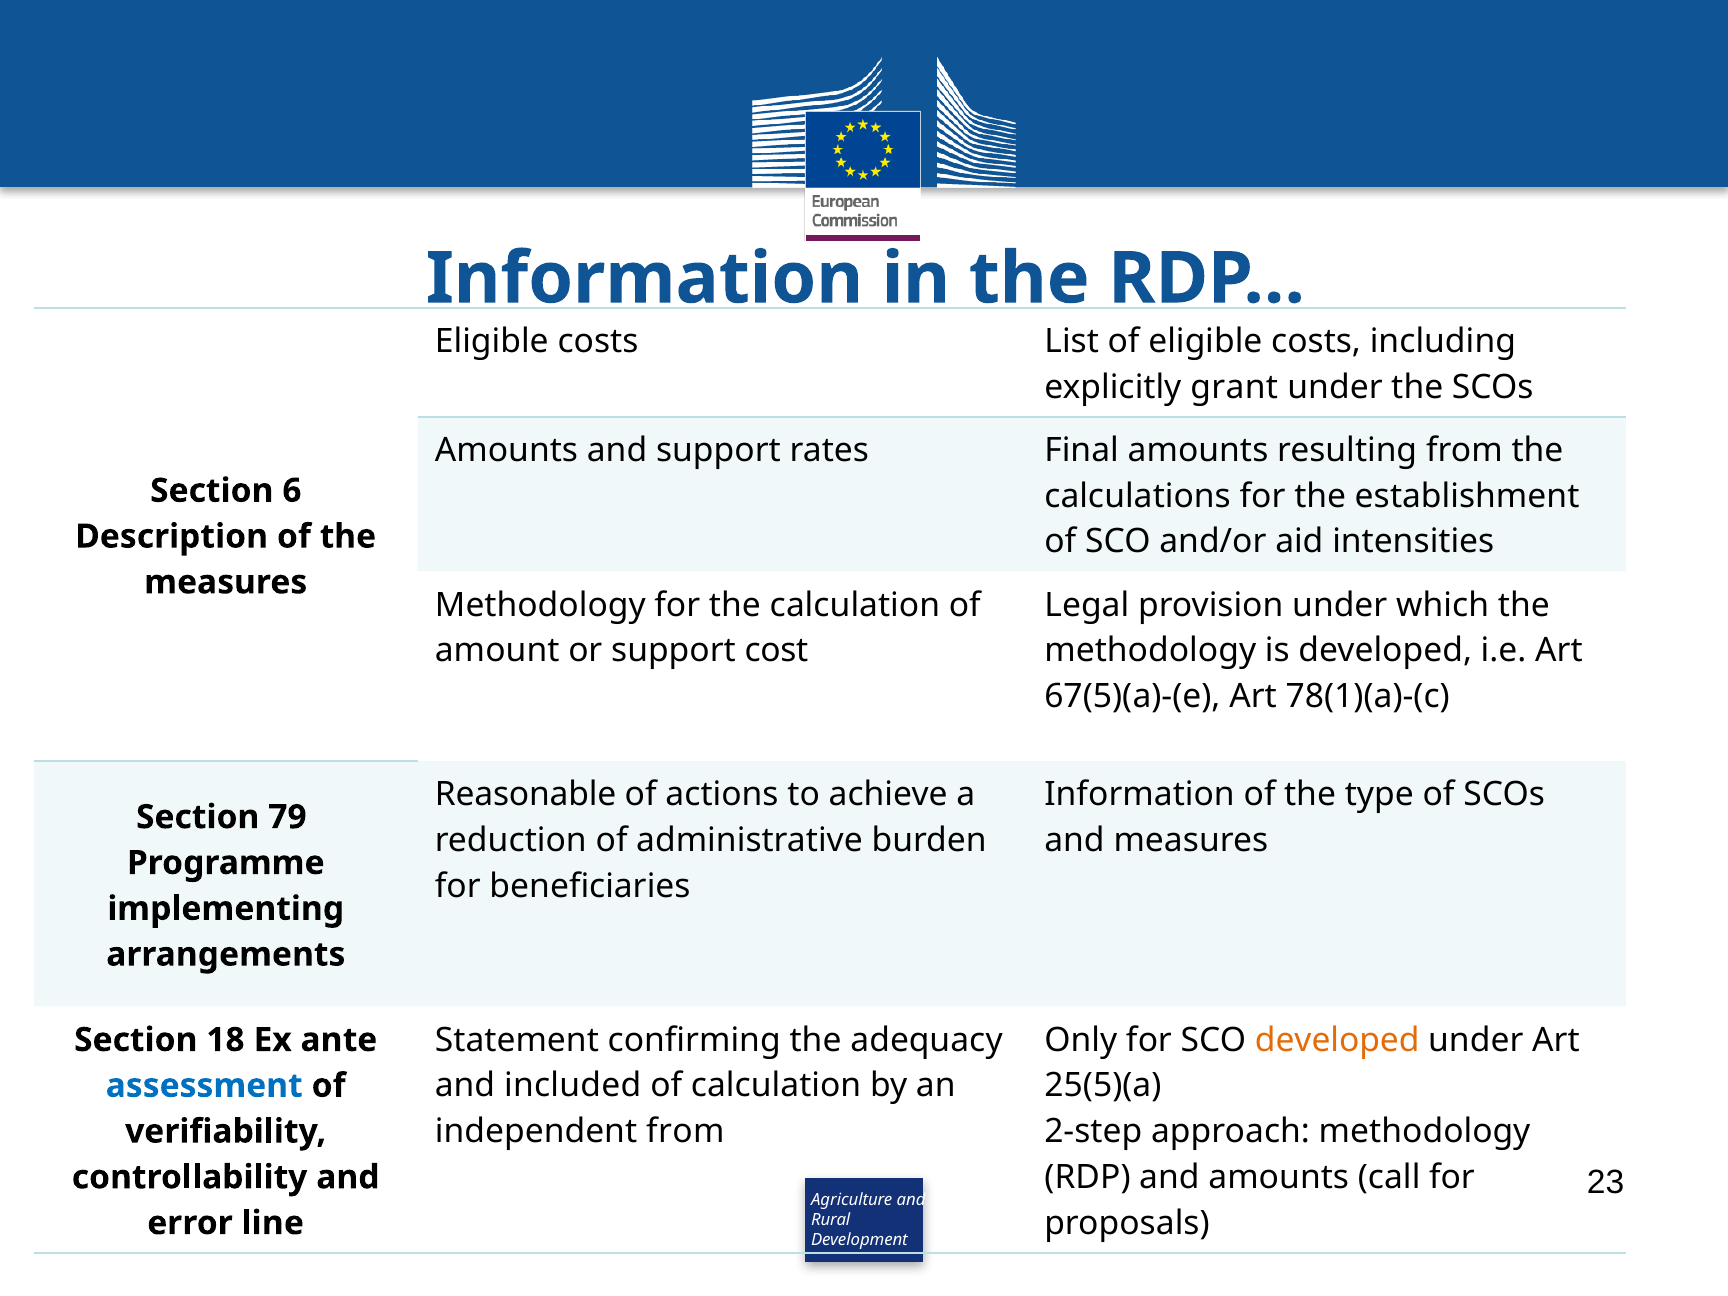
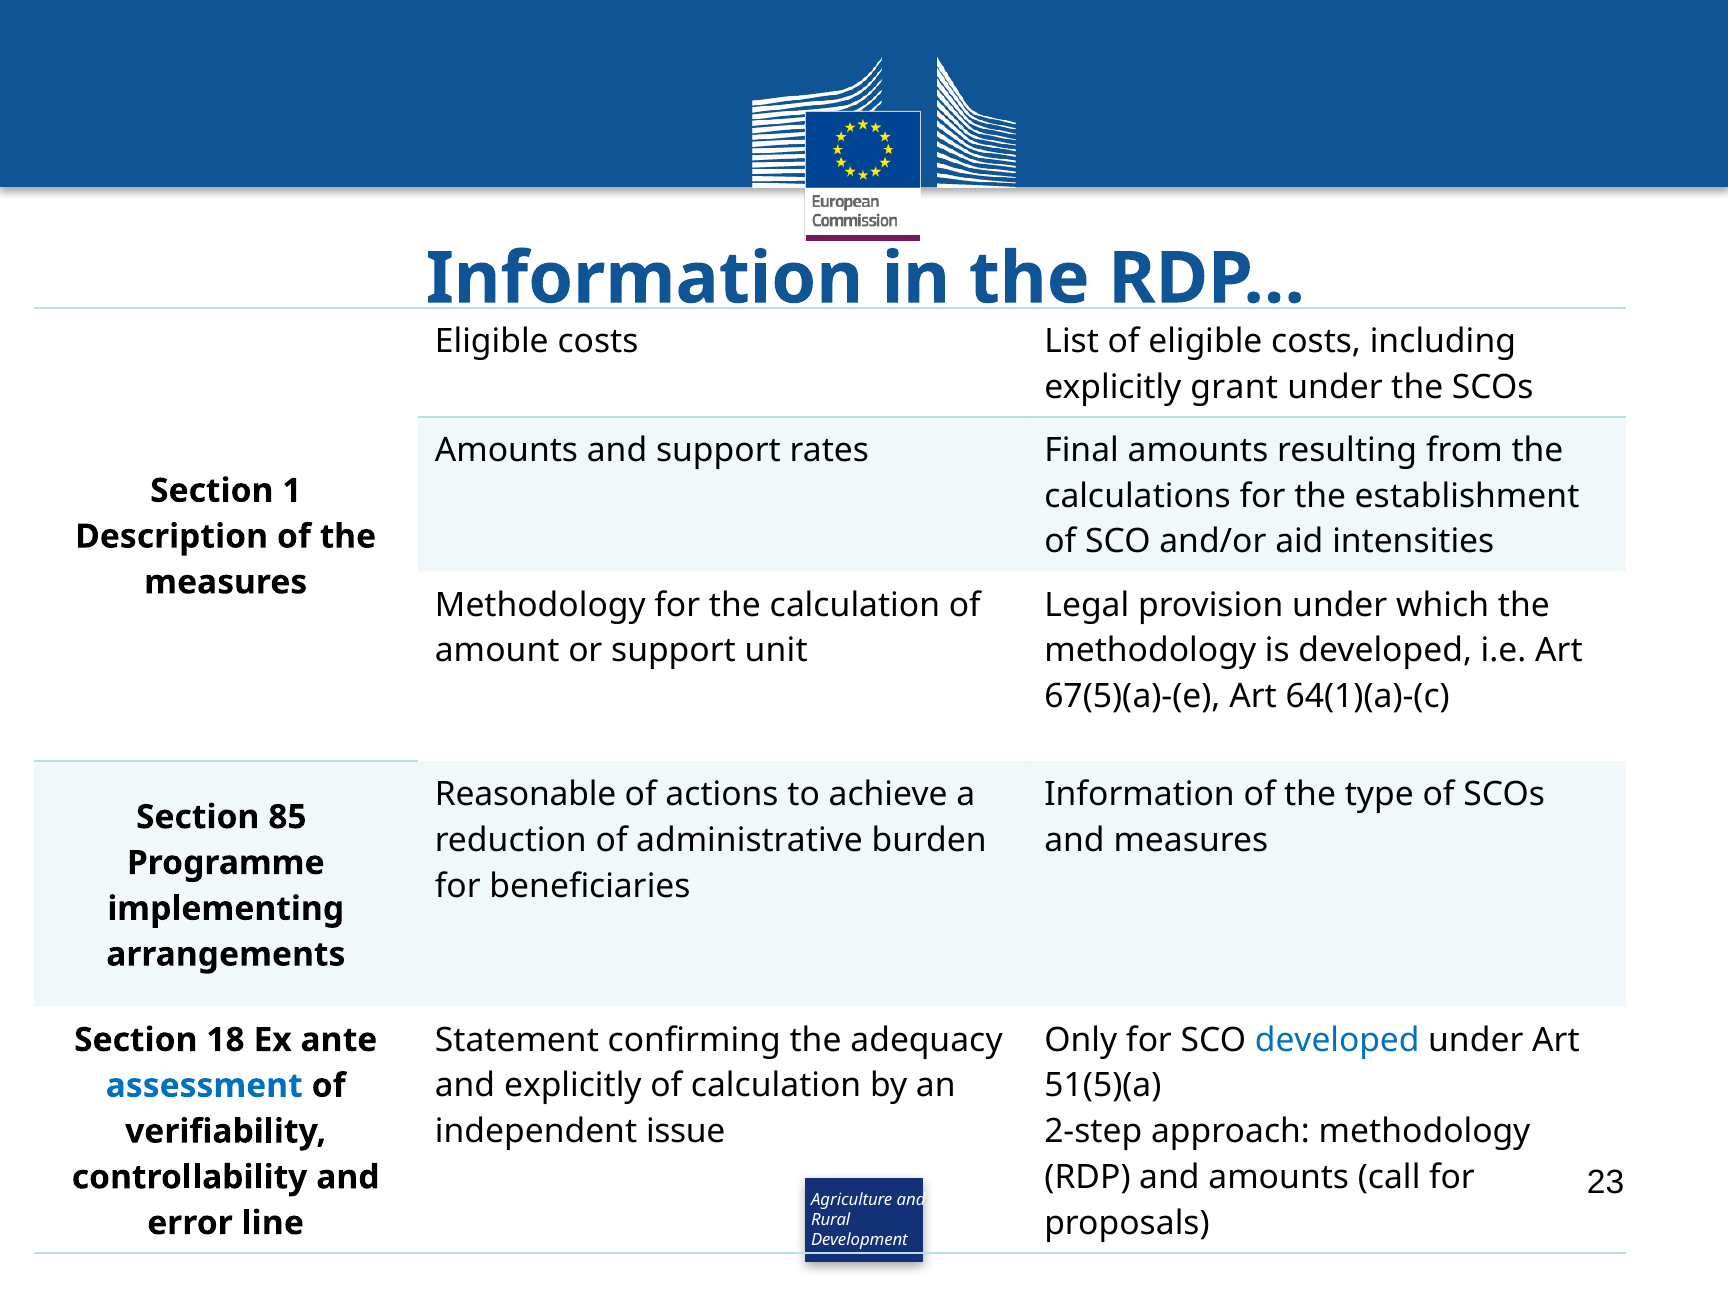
6: 6 -> 1 (292, 491)
cost: cost -> unit (776, 651)
78(1)(a)-(c: 78(1)(a)-(c -> 64(1)(a)-(c (1368, 697)
79: 79 -> 85 (287, 817)
developed colour: orange -> blue (1337, 1040)
and included: included -> explicitly (573, 1086)
25(5)(a: 25(5)(a -> 51(5)(a (1103, 1086)
independent from: from -> issue (686, 1131)
